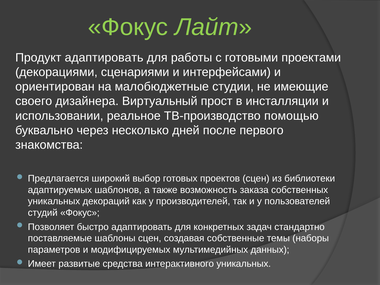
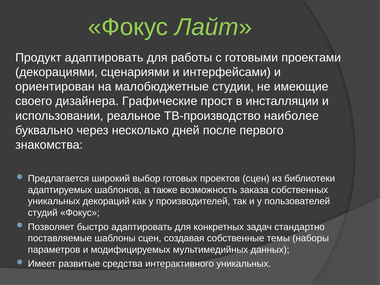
Виртуальный: Виртуальный -> Графические (160, 101)
помощью: помощью -> наиболее (291, 116)
